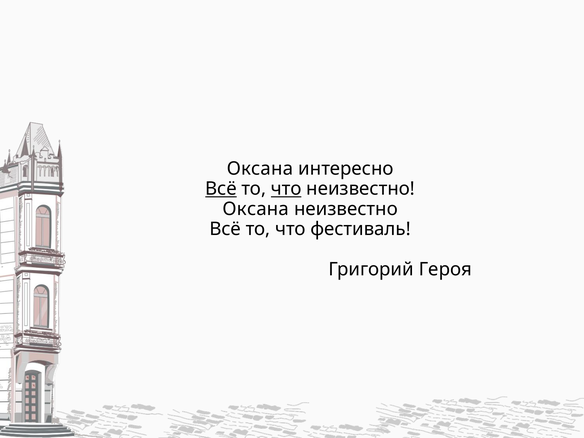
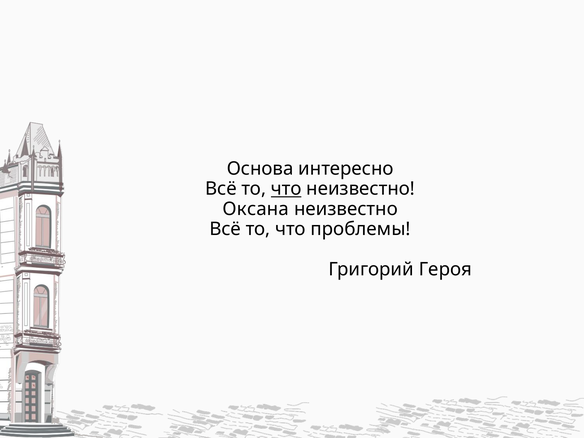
Оксана: Оксана -> Основа (260, 169)
Всё underline: present -> none (221, 189)
фестиваль: фестиваль -> проблемы (361, 229)
